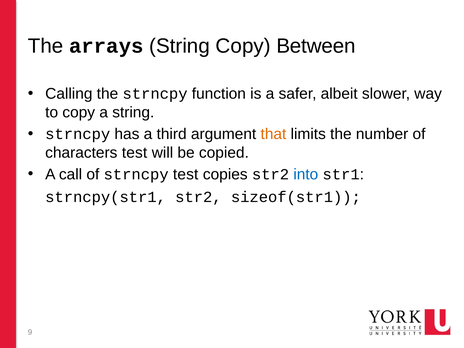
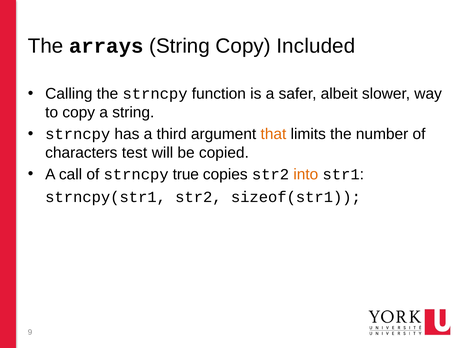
Between: Between -> Included (316, 46)
strncpy test: test -> true (186, 174)
into colour: blue -> orange (306, 174)
